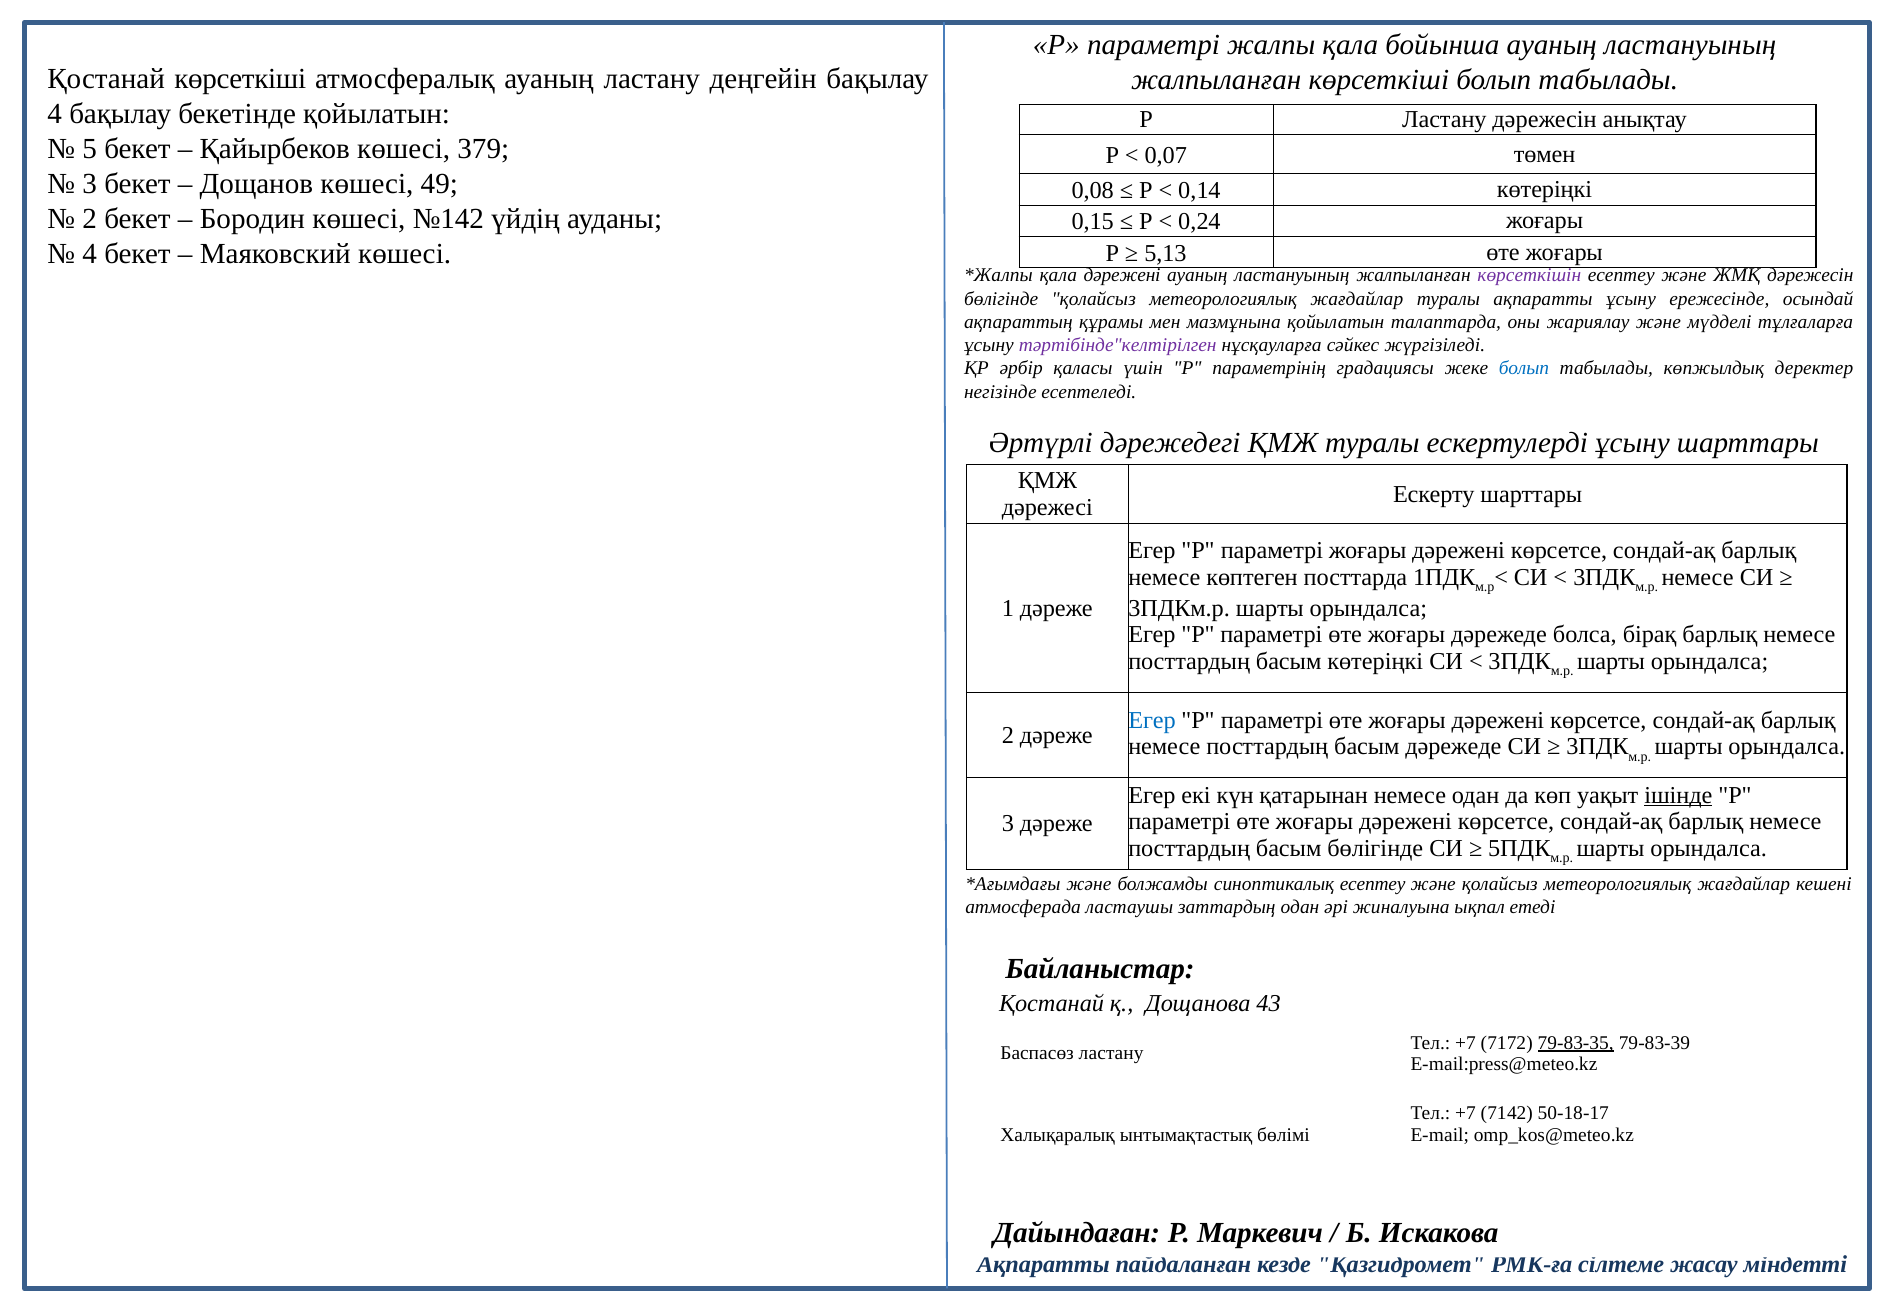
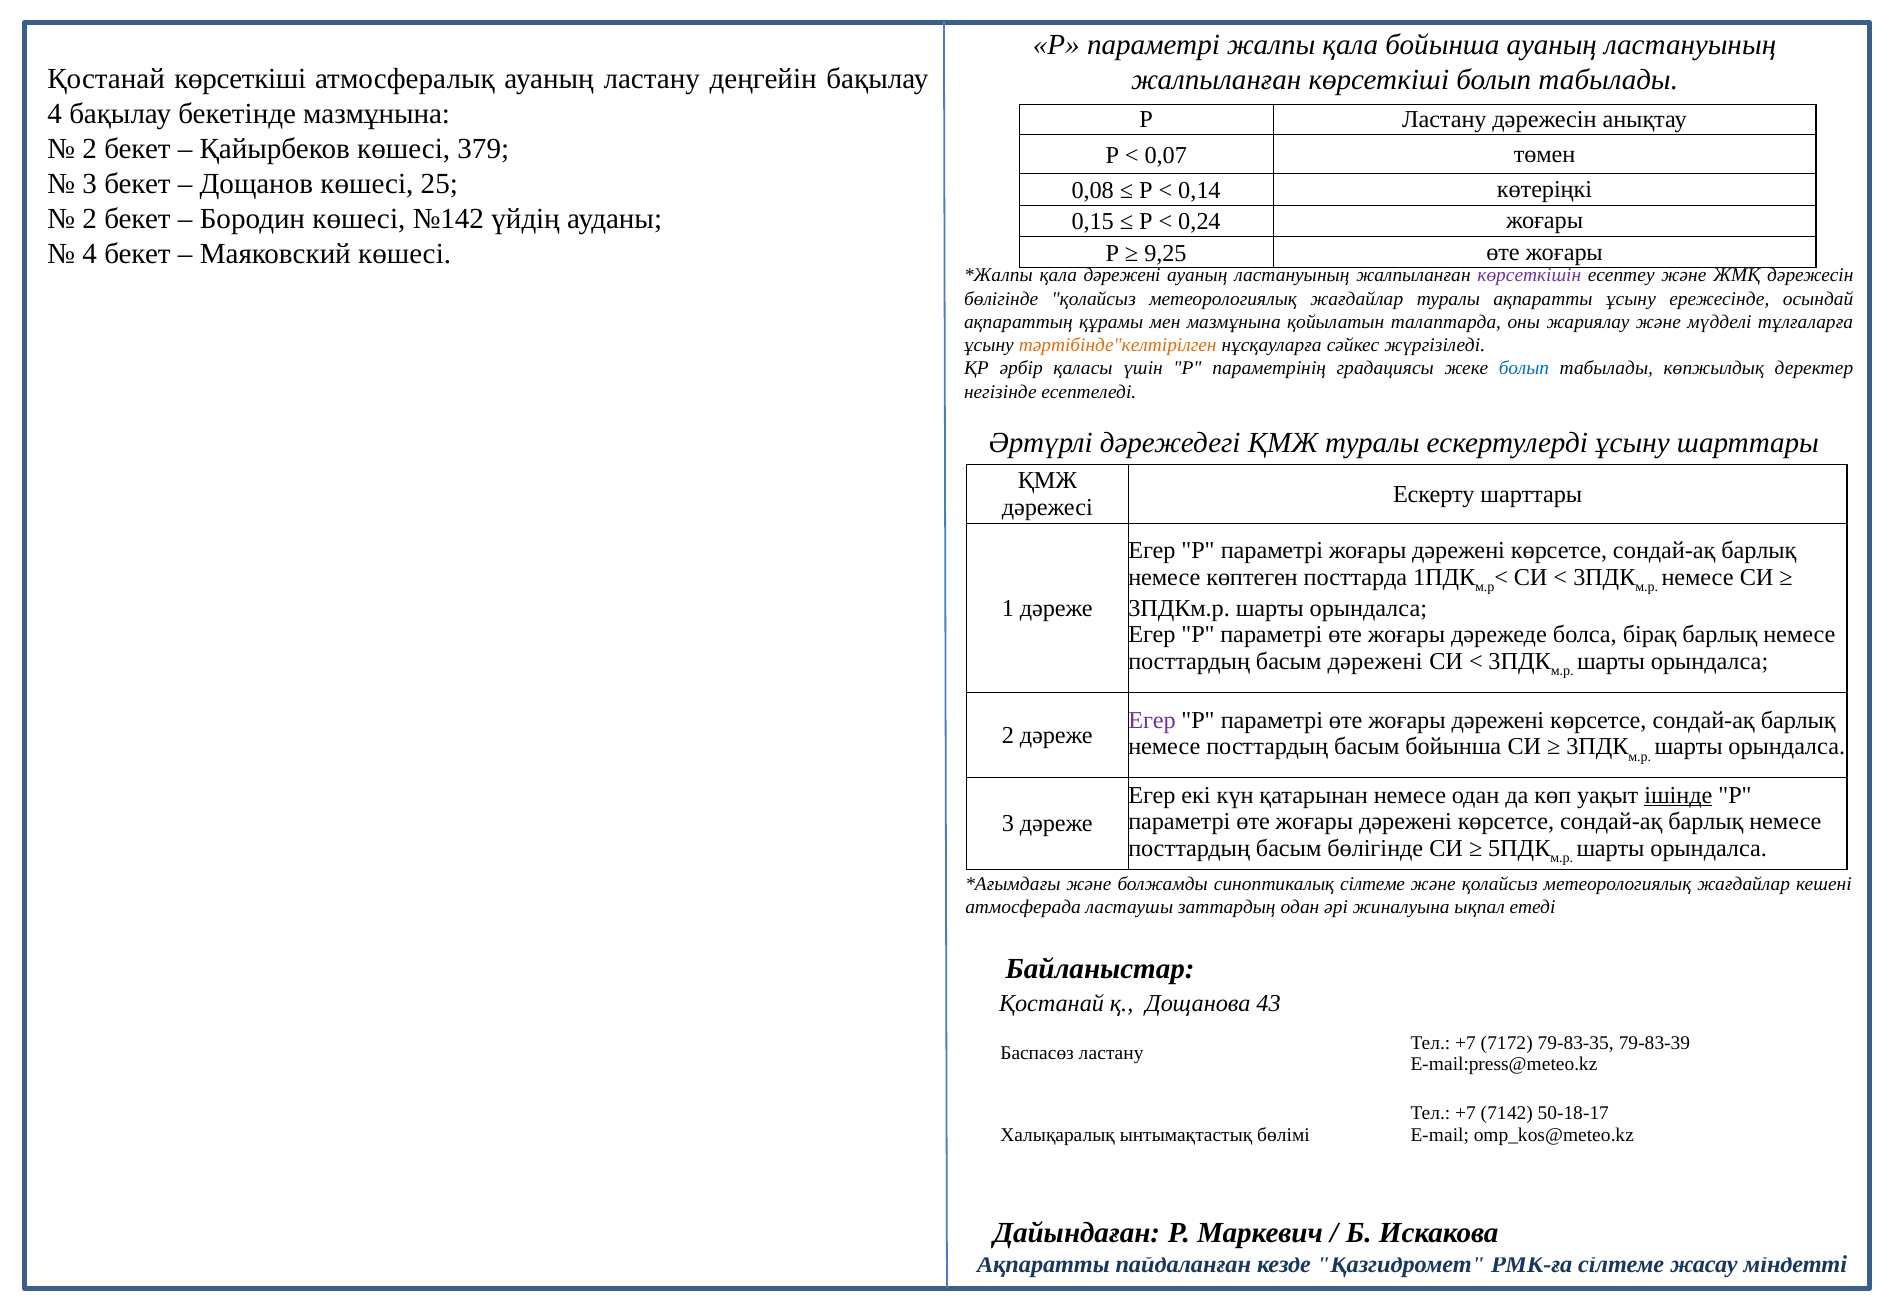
бекетінде қойылатын: қойылатын -> мазмұнына (377, 114)
5: 5 -> 2 (90, 149)
49: 49 -> 25 (439, 184)
5,13: 5,13 -> 9,25 (1166, 253)
тәртібінде"келтірілген colour: purple -> orange (1118, 345)
басым көтеріңкі: көтеріңкі -> дәрежені (1375, 662)
Егер colour: blue -> purple (1152, 720)
басым дәрежеде: дәрежеде -> бойынша (1453, 747)
синоптикалық есептеу: есептеу -> сілтеме (1373, 884)
79-83-35 underline: present -> none (1576, 1043)
